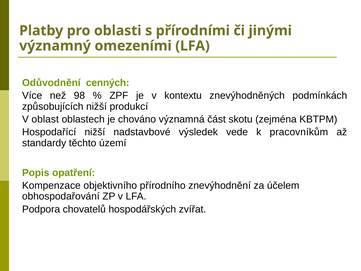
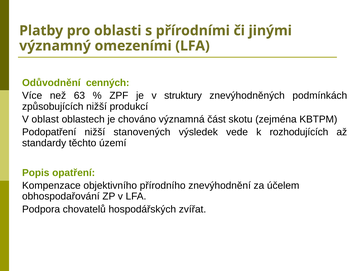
98: 98 -> 63 (79, 96)
kontextu: kontextu -> struktury (183, 96)
Hospodařící: Hospodařící -> Podopatření (49, 132)
nadstavbové: nadstavbové -> stanovených (142, 132)
pracovníkům: pracovníkům -> rozhodujících (299, 132)
